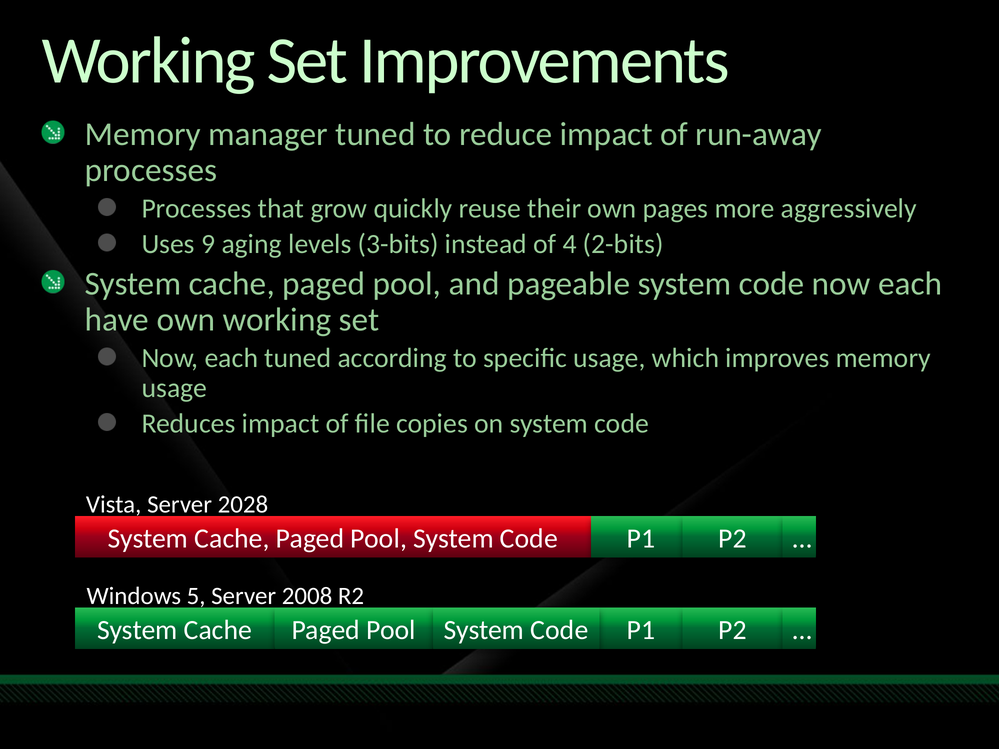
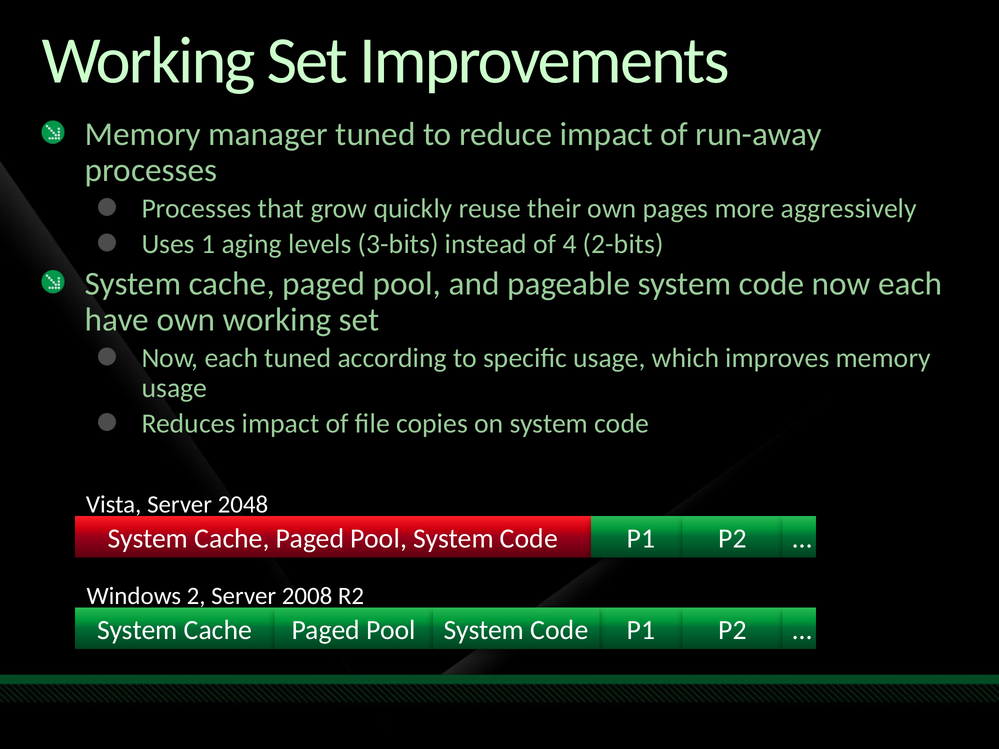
9: 9 -> 1 (208, 244)
2028: 2028 -> 2048 (243, 504)
5: 5 -> 2 (196, 596)
